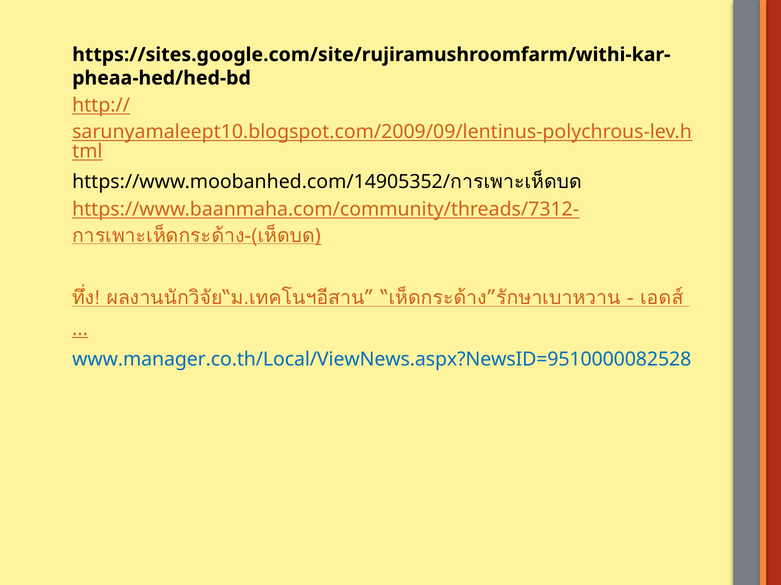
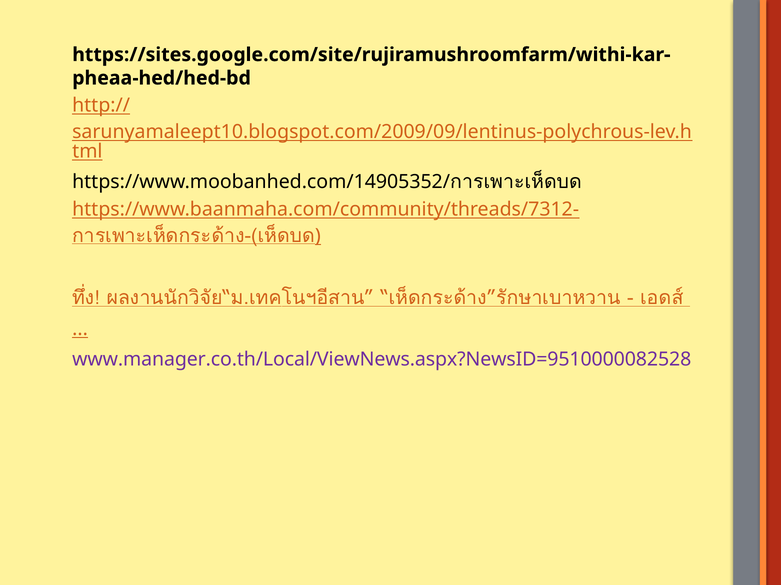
www.manager.co.th/Local/ViewNews.aspx?NewsID=9510000082528 colour: blue -> purple (382, 360)
